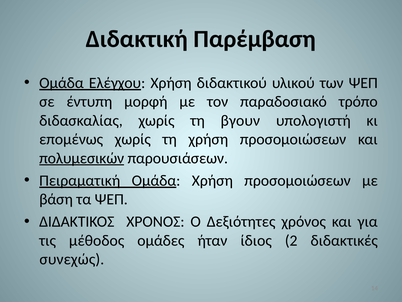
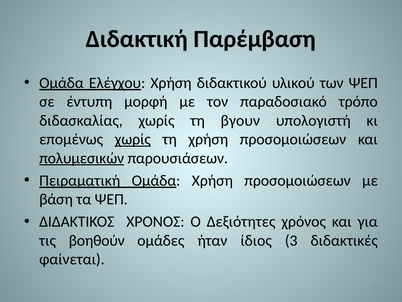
χωρίς underline: none -> present (133, 139)
μέθοδος: μέθοδος -> βοηθούν (97, 240)
2: 2 -> 3 (291, 240)
συνεχώς: συνεχώς -> φαίνεται (72, 259)
